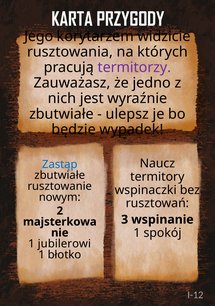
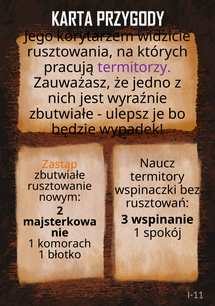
Zastąp colour: blue -> orange (60, 164)
jubilerowi: jubilerowi -> komorach (64, 243)
I-12: I-12 -> I-11 (195, 294)
